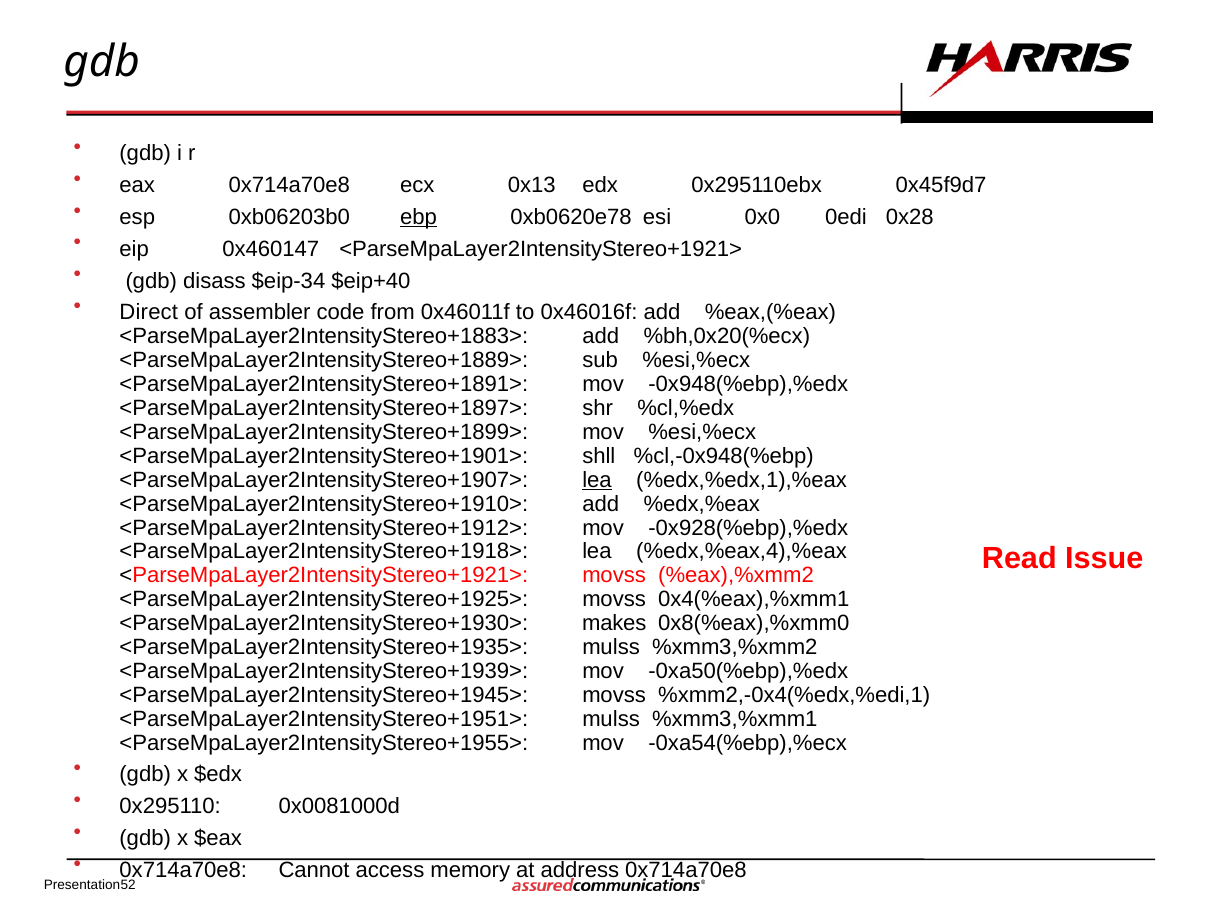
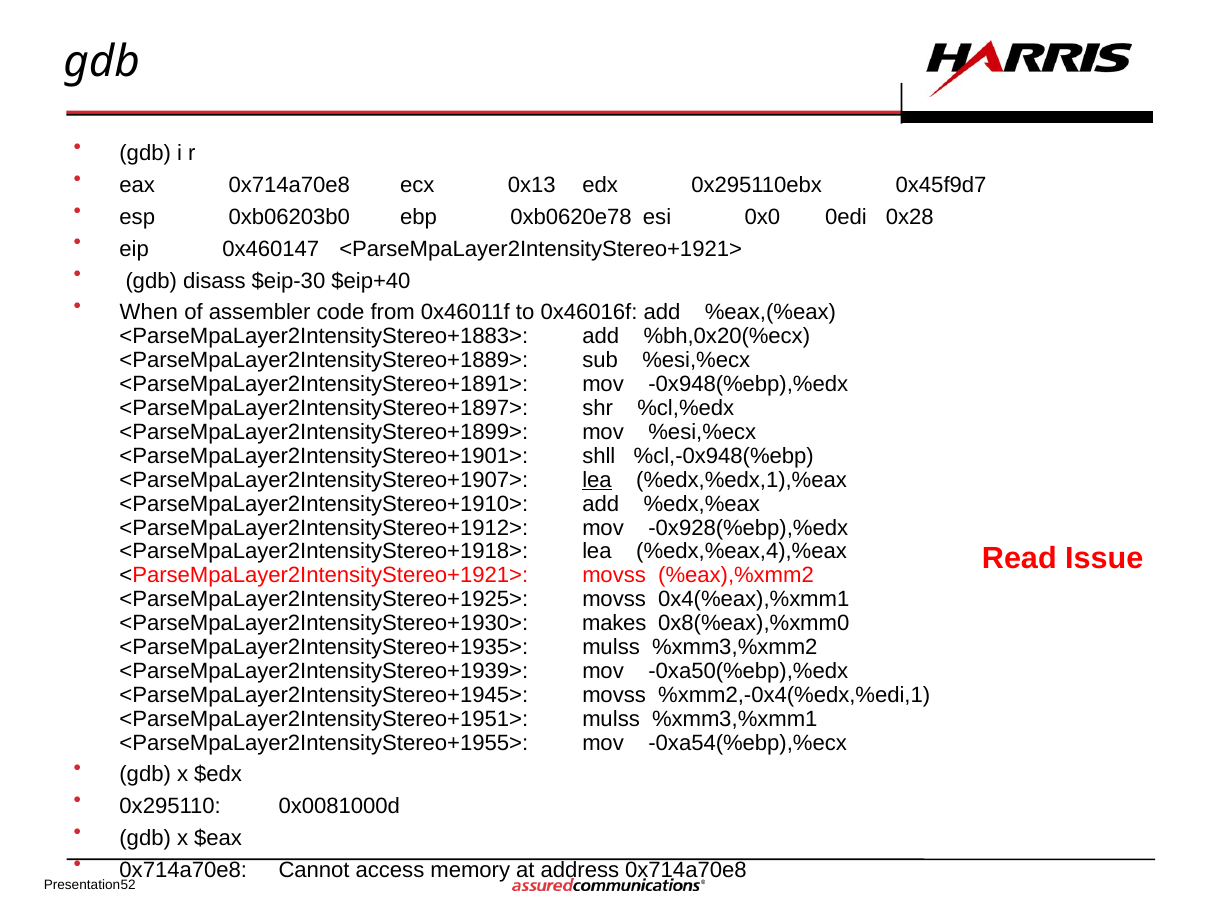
ebp underline: present -> none (418, 217)
$eip-34: $eip-34 -> $eip-30 (289, 281)
Direct: Direct -> When (149, 313)
